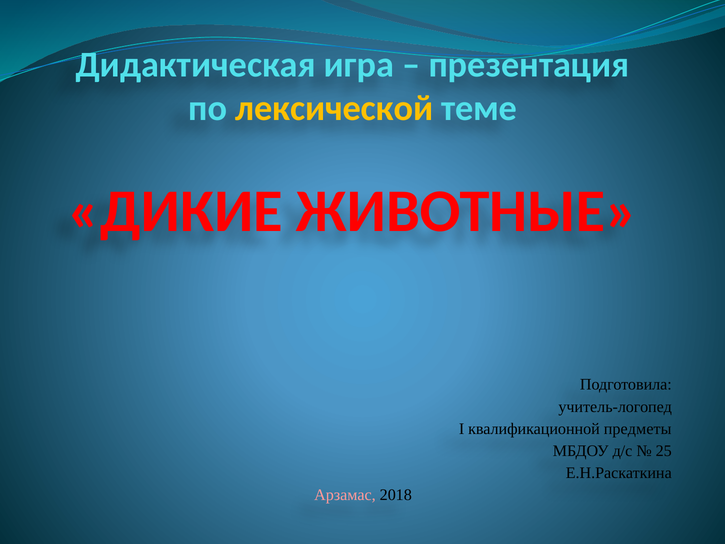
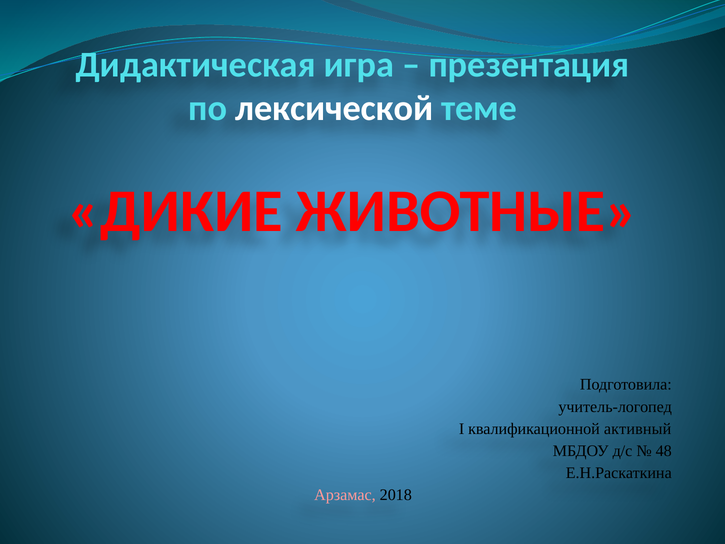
лексической colour: yellow -> white (334, 108)
предметы: предметы -> активный (638, 429)
25: 25 -> 48 (664, 451)
